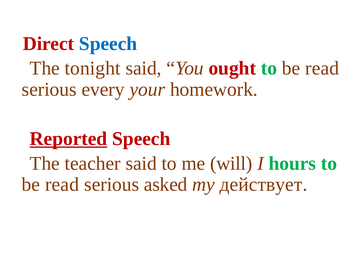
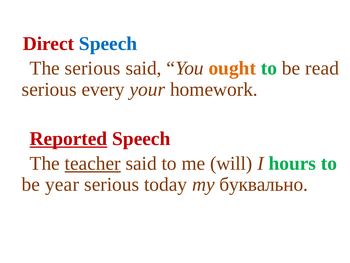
The tonight: tonight -> serious (93, 68)
ought colour: red -> orange (232, 68)
teacher underline: none -> present (93, 163)
read: read -> year (62, 184)
asked: asked -> today (166, 184)
действует: действует -> буквально (264, 184)
